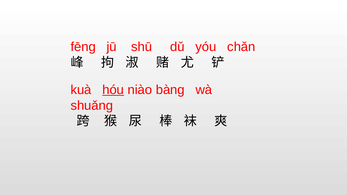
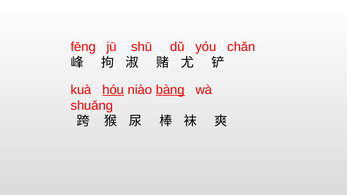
bàng underline: none -> present (170, 90)
